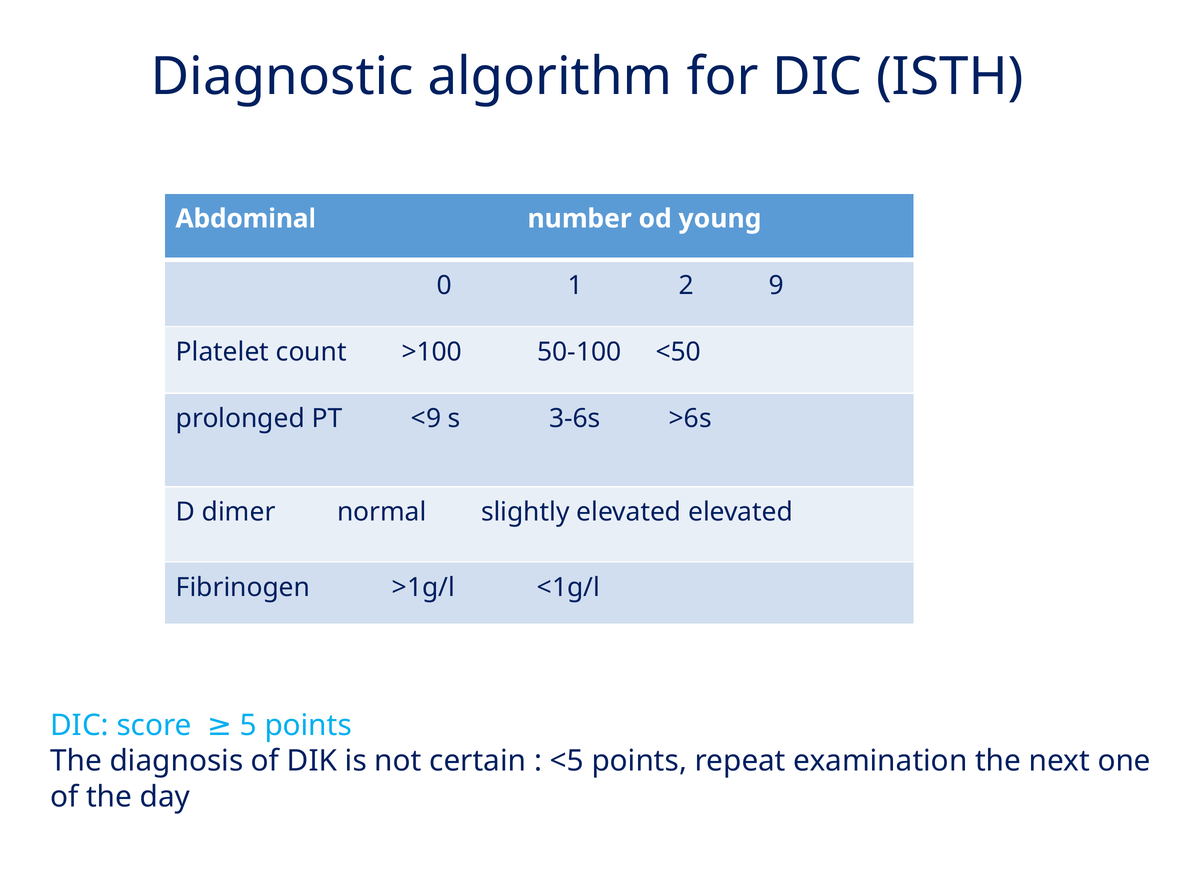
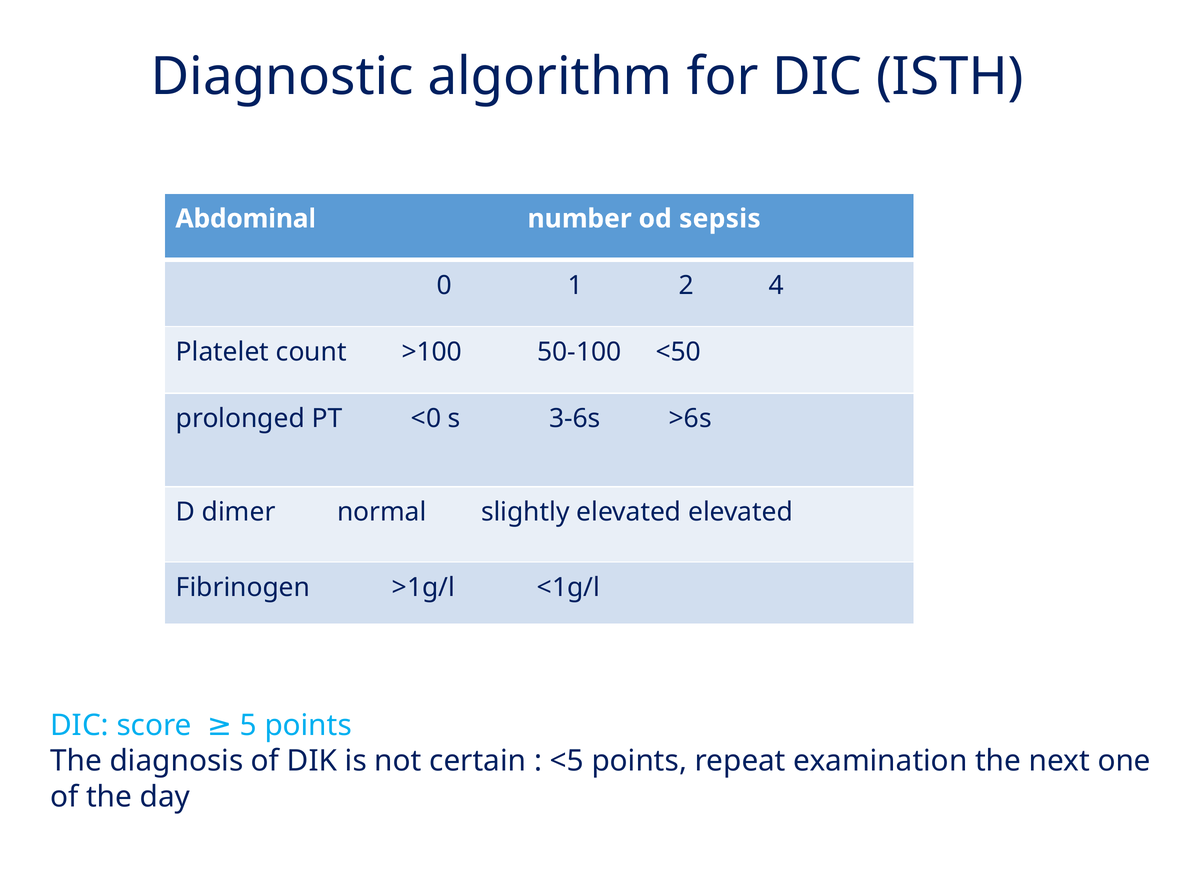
young: young -> sepsis (720, 219)
9: 9 -> 4 (777, 285)
<9: <9 -> <0 (426, 419)
